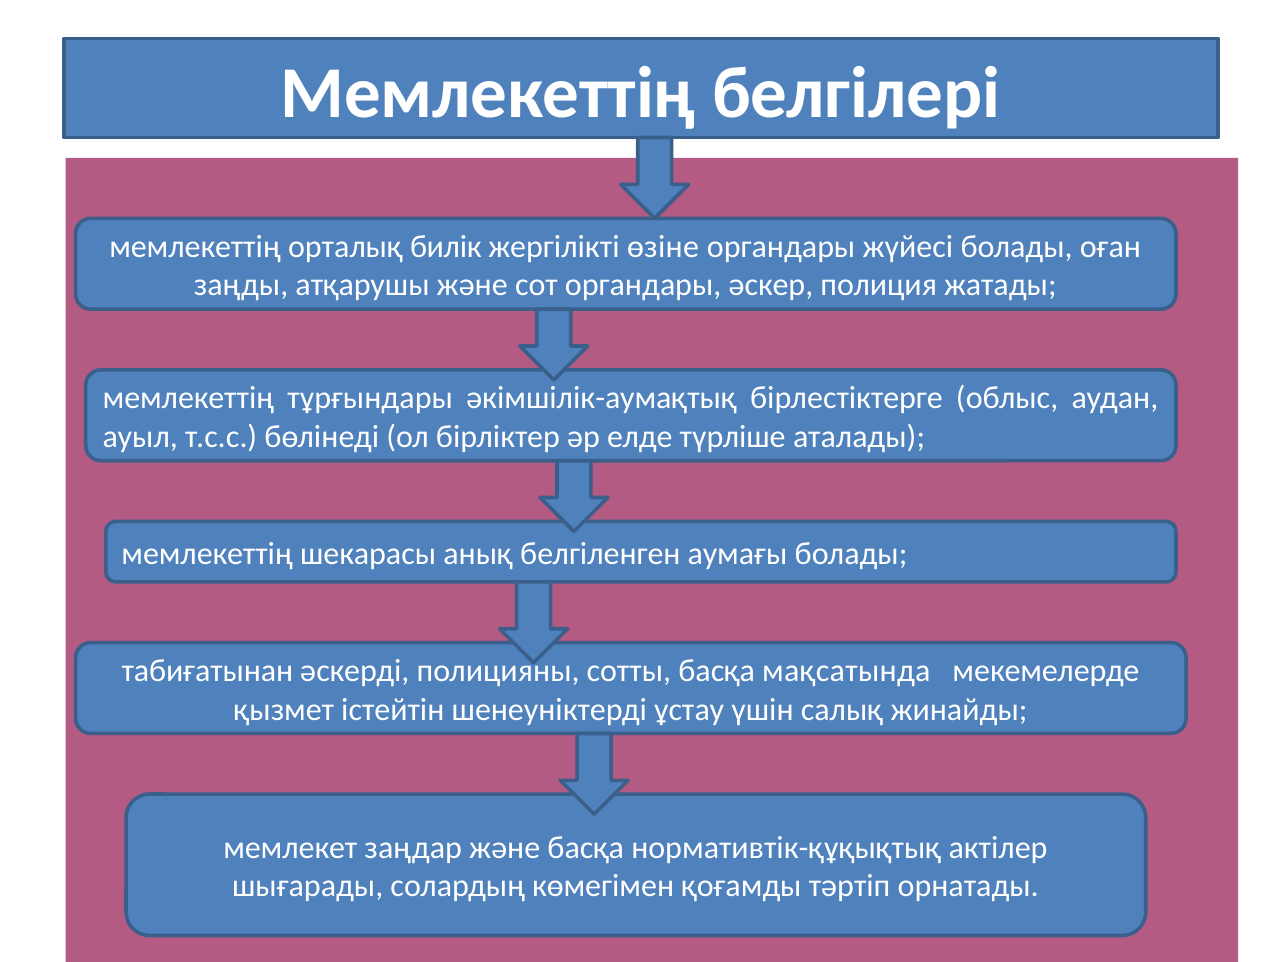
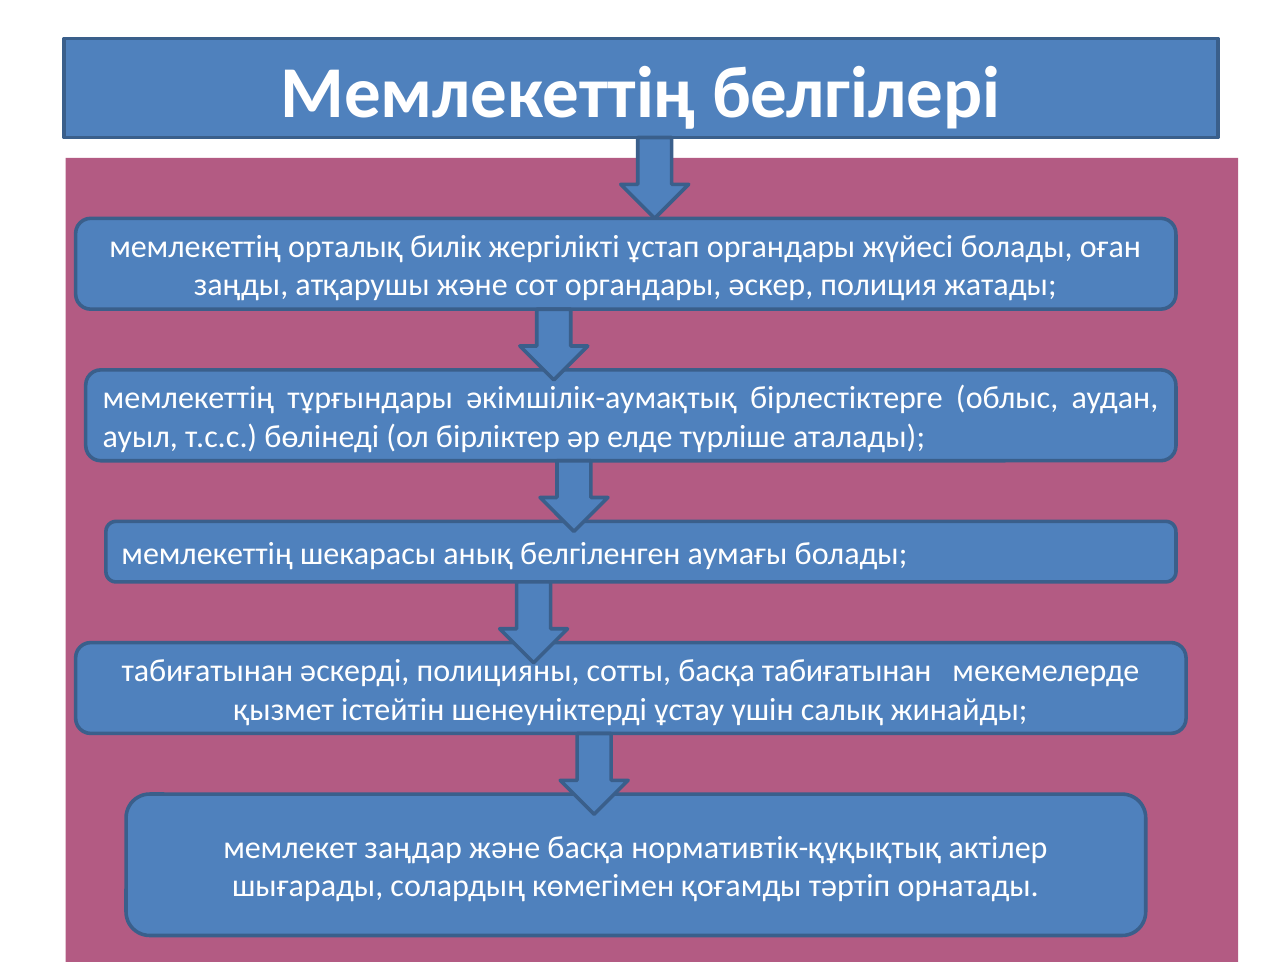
өзіне: өзіне -> ұстап (663, 247)
басқа мақсатында: мақсатында -> табиғатынан (847, 671)
